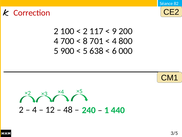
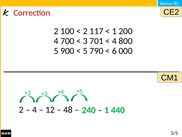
9: 9 -> 1 (114, 31)
8: 8 -> 3 (85, 41)
638: 638 -> 790 (96, 51)
